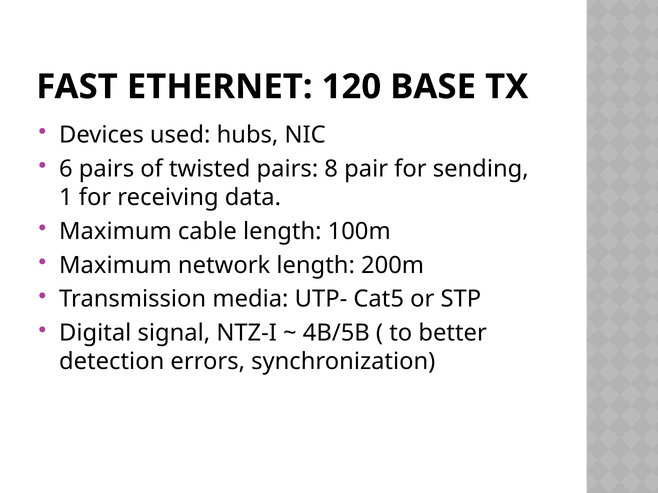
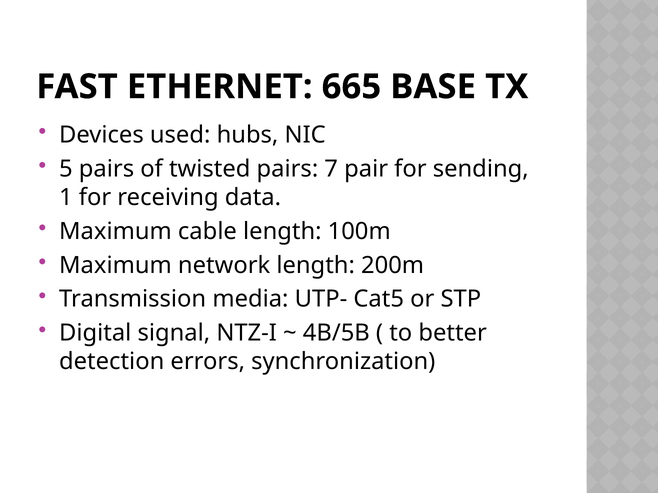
120: 120 -> 665 (351, 87)
6: 6 -> 5 (66, 169)
8: 8 -> 7 (331, 169)
